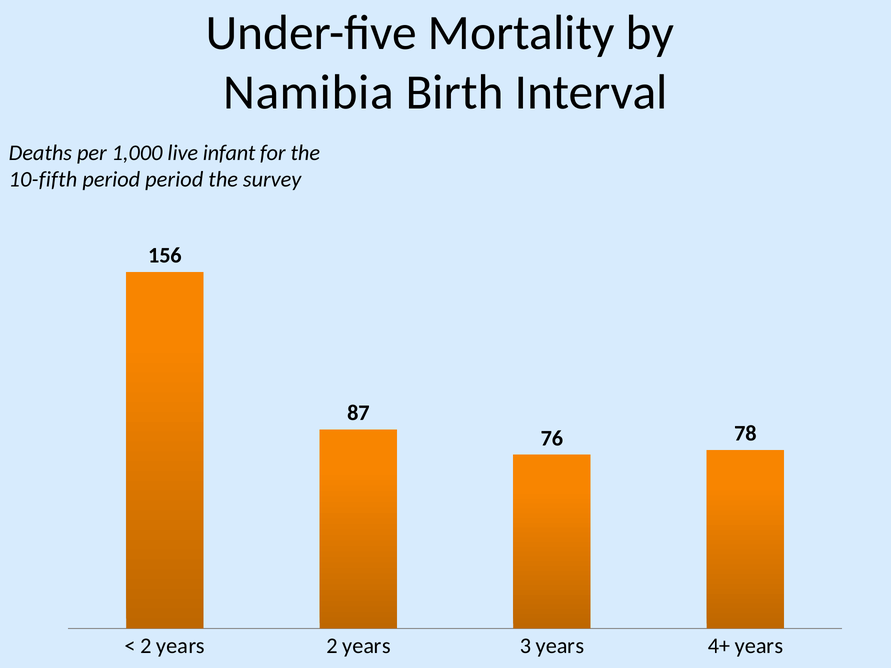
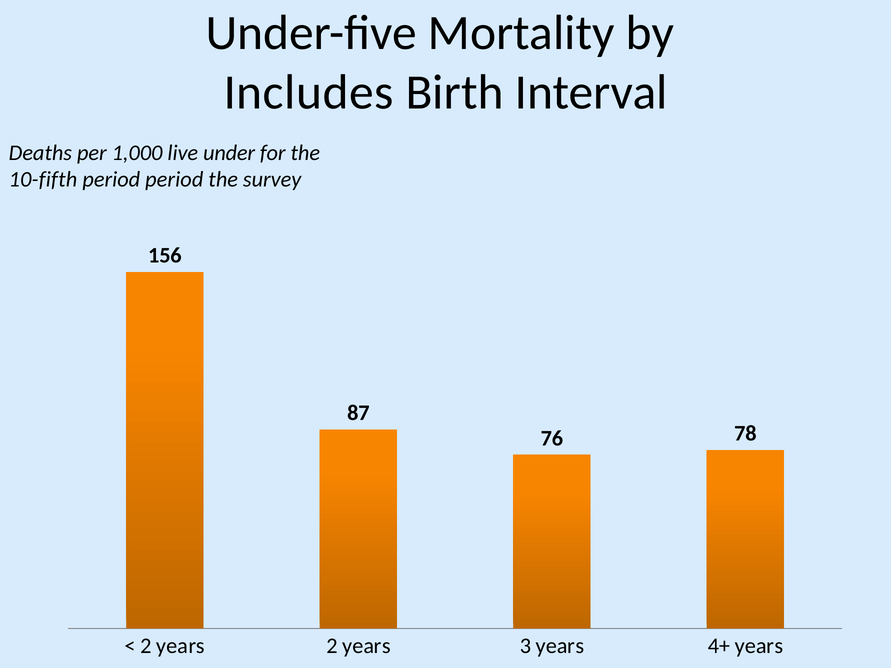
Namibia: Namibia -> Includes (309, 93)
infant: infant -> under (229, 153)
